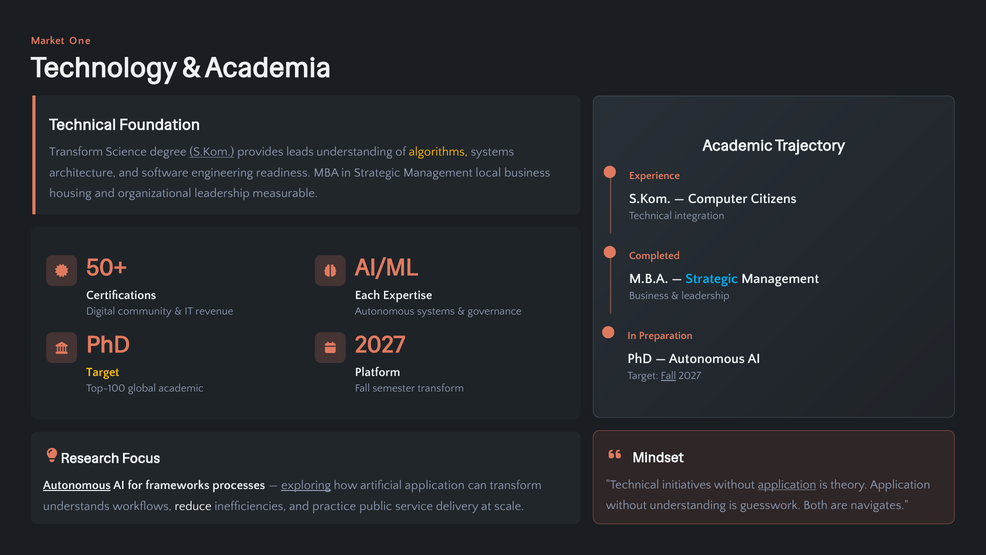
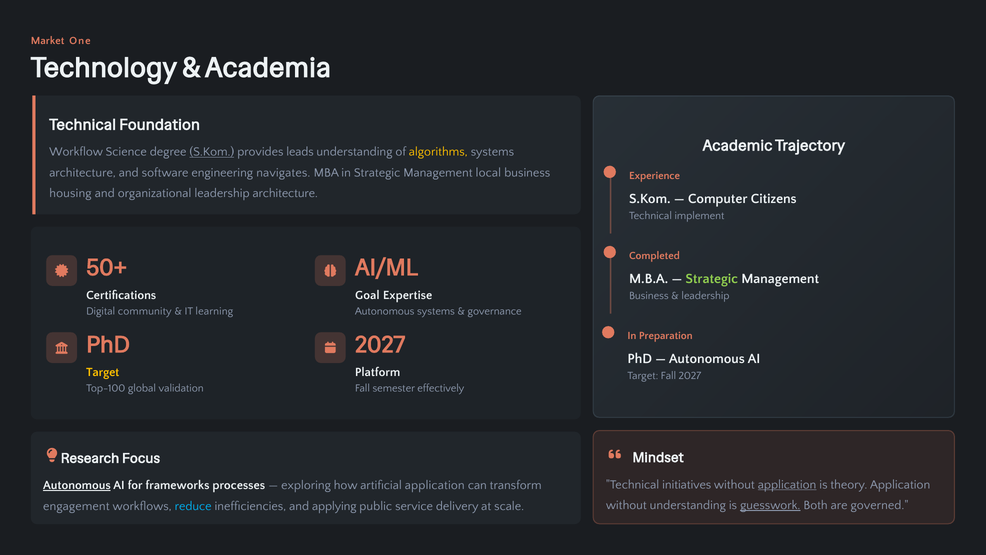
Transform: Transform -> Workflow (76, 152)
readiness: readiness -> navigates (283, 172)
leadership measurable: measurable -> architecture (285, 193)
integration: integration -> implement (700, 215)
Strategic colour: light blue -> light green (712, 278)
Each: Each -> Goal (367, 295)
revenue: revenue -> learning (214, 311)
Fall underline: present -> none (668, 376)
global academic: academic -> validation (181, 388)
semester transform: transform -> effectively (441, 388)
exploring underline: present -> none (306, 485)
guesswork underline: none -> present (770, 505)
navigates: navigates -> governed (880, 505)
understands: understands -> engagement (76, 506)
reduce colour: white -> light blue (193, 506)
practice: practice -> applying (334, 506)
